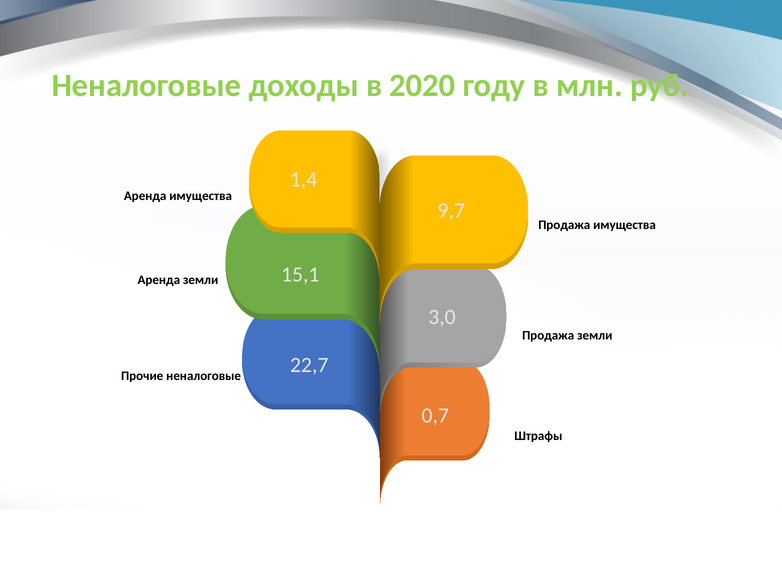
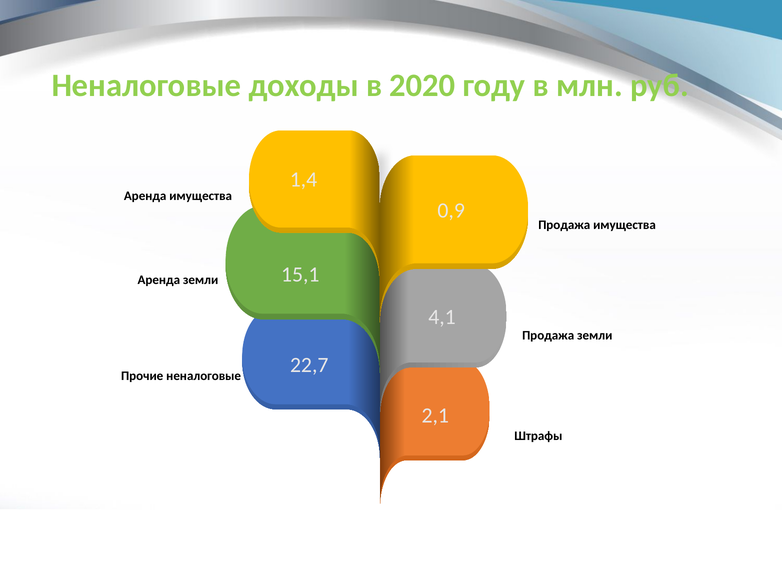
9,7: 9,7 -> 0,9 (451, 211)
3,0: 3,0 -> 4,1 (442, 317)
0,7: 0,7 -> 2,1 (435, 415)
